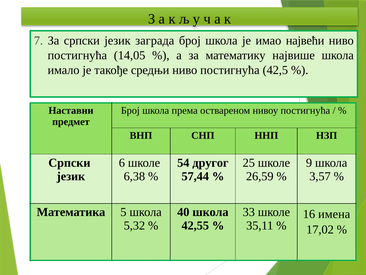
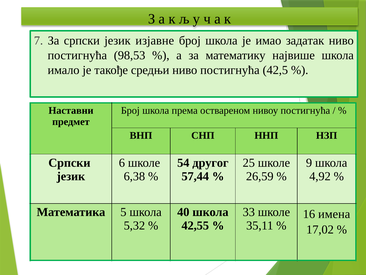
заграда: заграда -> изјавне (155, 41)
највећи: највећи -> задатак (305, 41)
14,05: 14,05 -> 98,53 (130, 55)
3,57: 3,57 -> 4,92 (320, 176)
